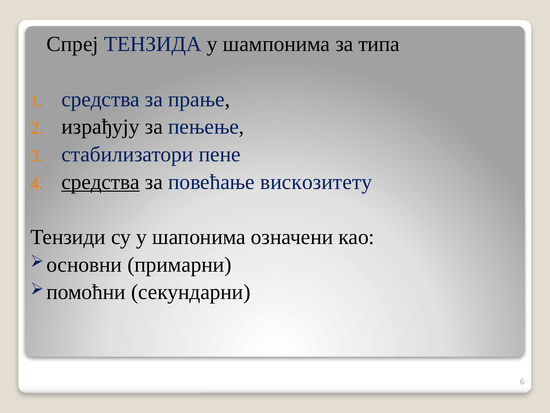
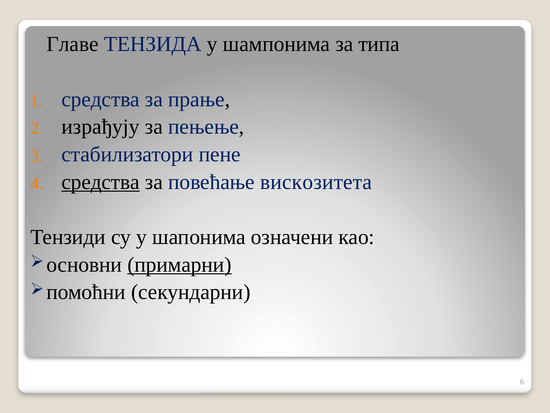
Спреј: Спреј -> Главе (73, 44)
вискозитету: вискозитету -> вискозитета (316, 182)
примарни underline: none -> present (179, 264)
